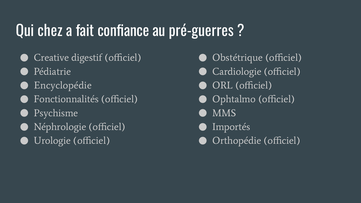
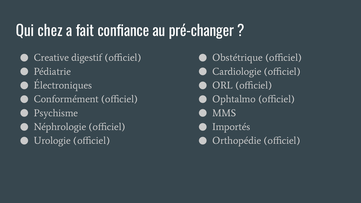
pré-guerres: pré-guerres -> pré-changer (201, 31)
Encyclopédie: Encyclopédie -> Électroniques (63, 85)
Fonctionnalités: Fonctionnalités -> Conformément (66, 99)
